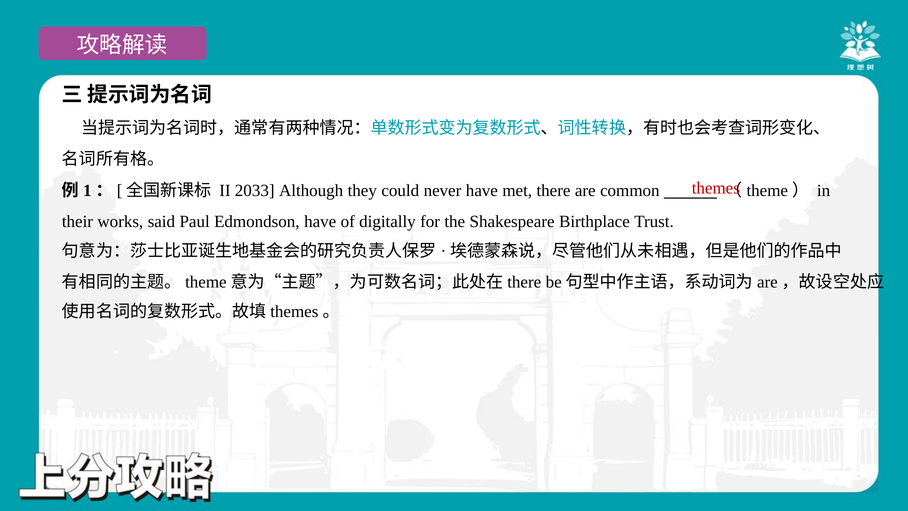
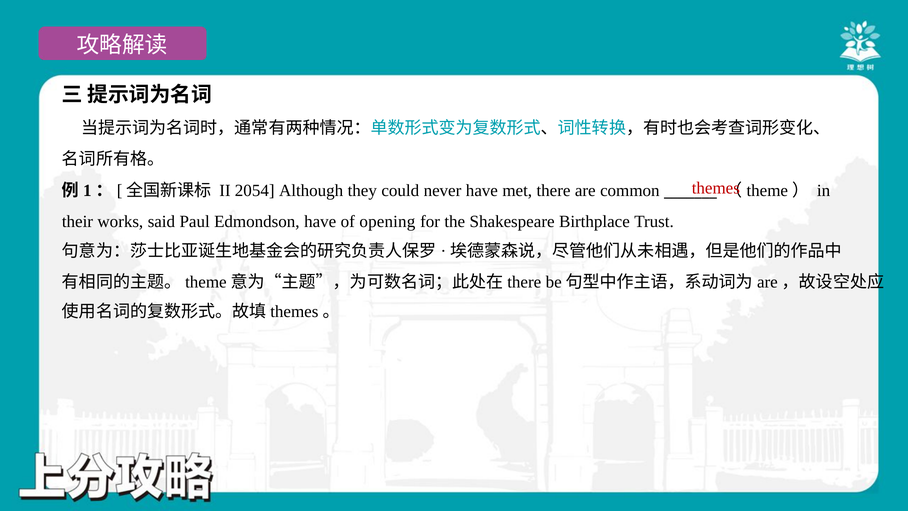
2033: 2033 -> 2054 (255, 191)
digitally: digitally -> opening (387, 222)
